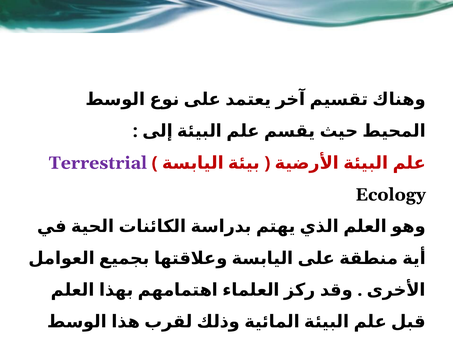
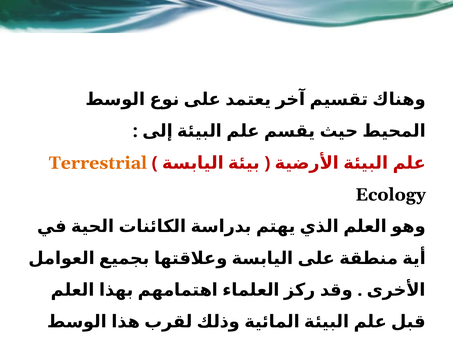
Terrestrial colour: purple -> orange (98, 163)
